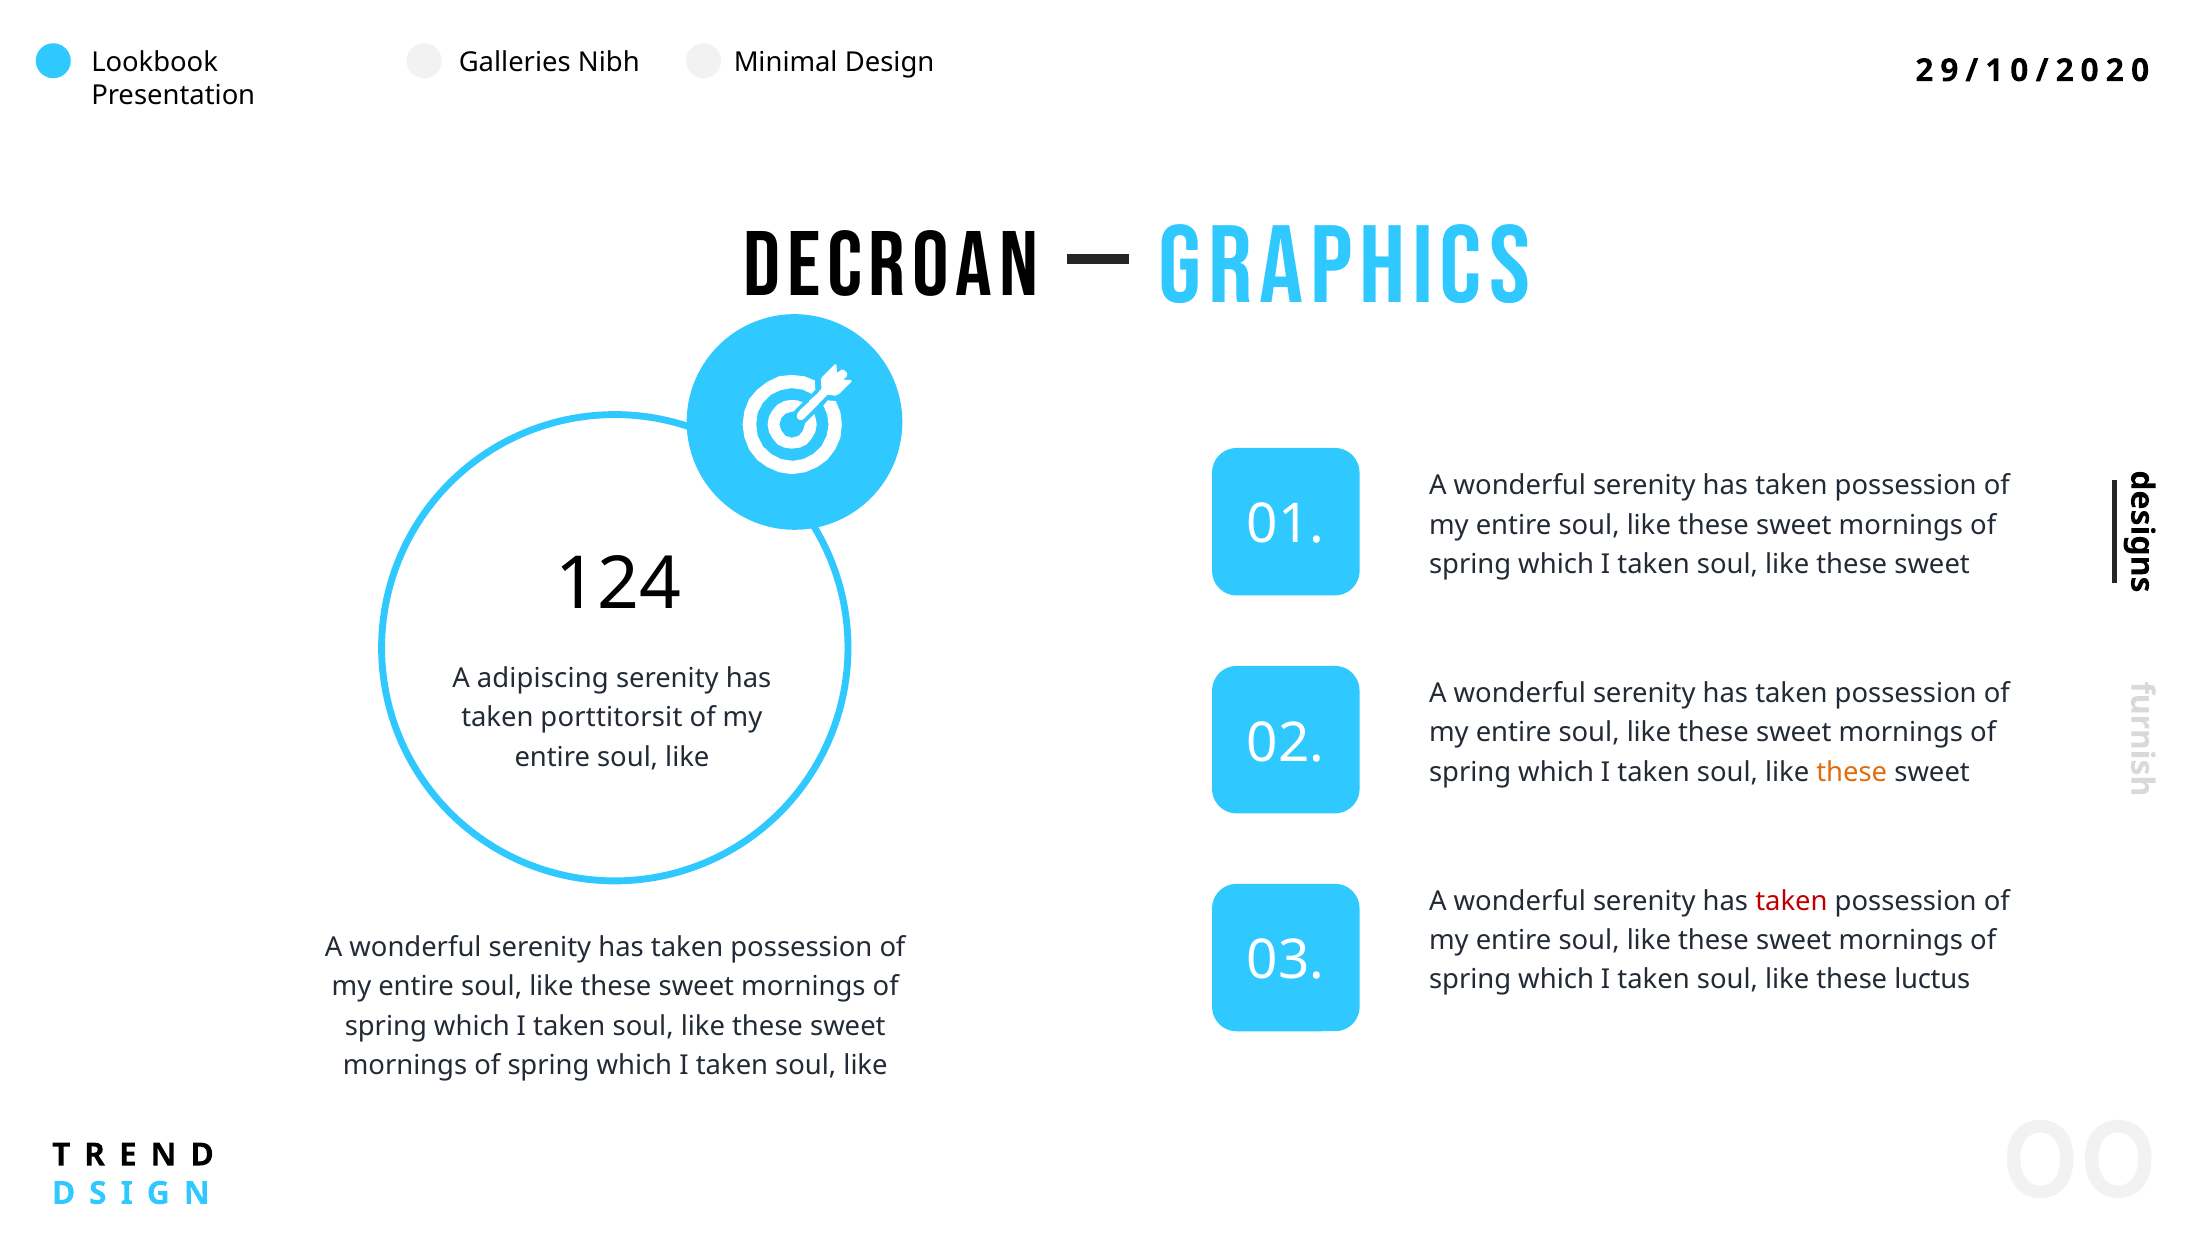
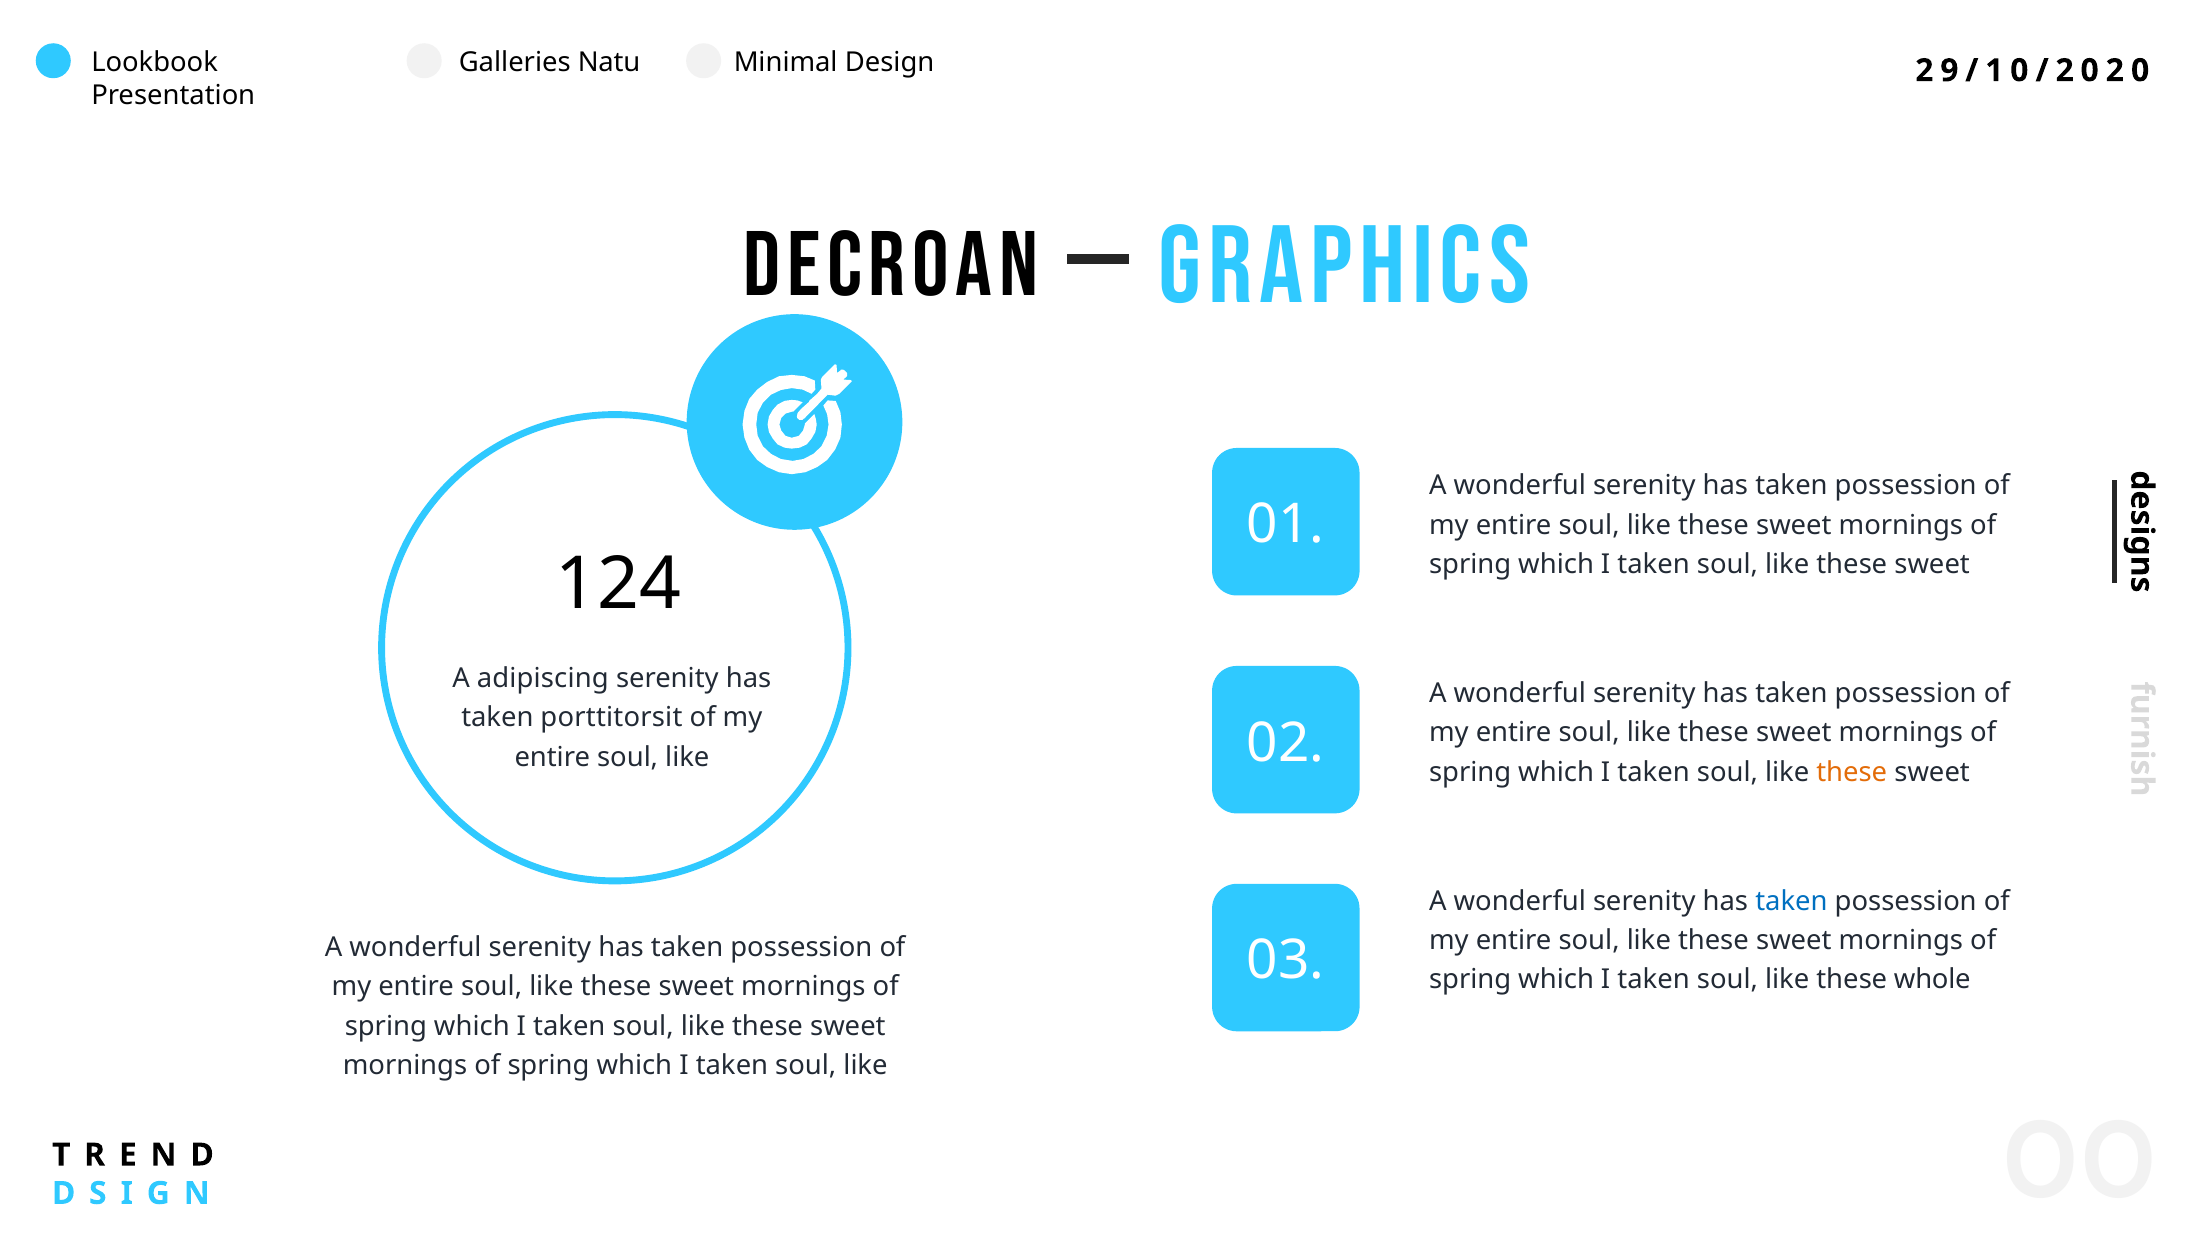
Nibh: Nibh -> Natu (609, 63)
taken colour: red -> blue (1791, 901)
luctus: luctus -> whole (1932, 980)
